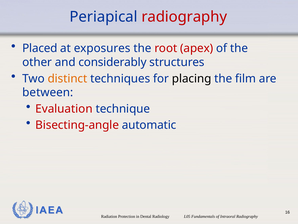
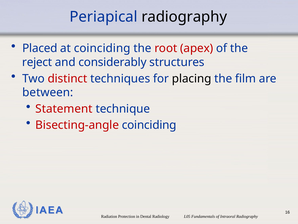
radiography colour: red -> black (184, 17)
at exposures: exposures -> coinciding (102, 48)
other: other -> reject (37, 62)
distinct colour: orange -> red (67, 78)
Evaluation: Evaluation -> Statement (64, 109)
Bisecting-angle automatic: automatic -> coinciding (149, 125)
